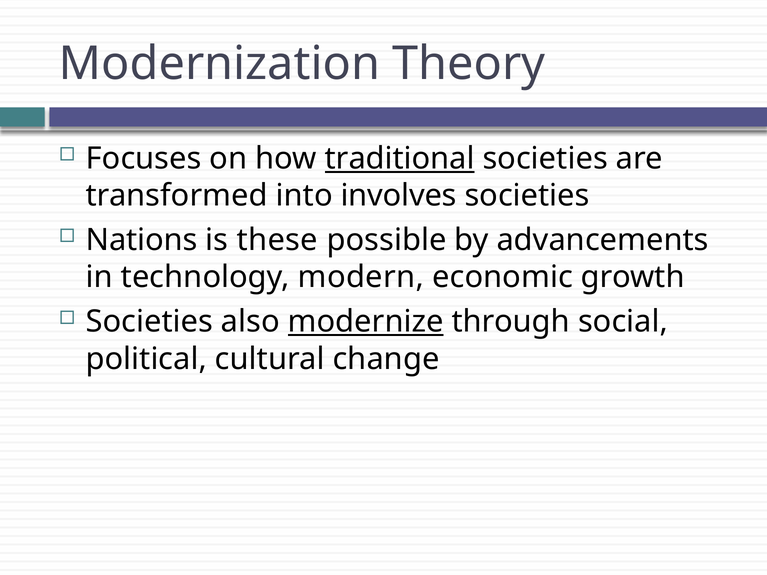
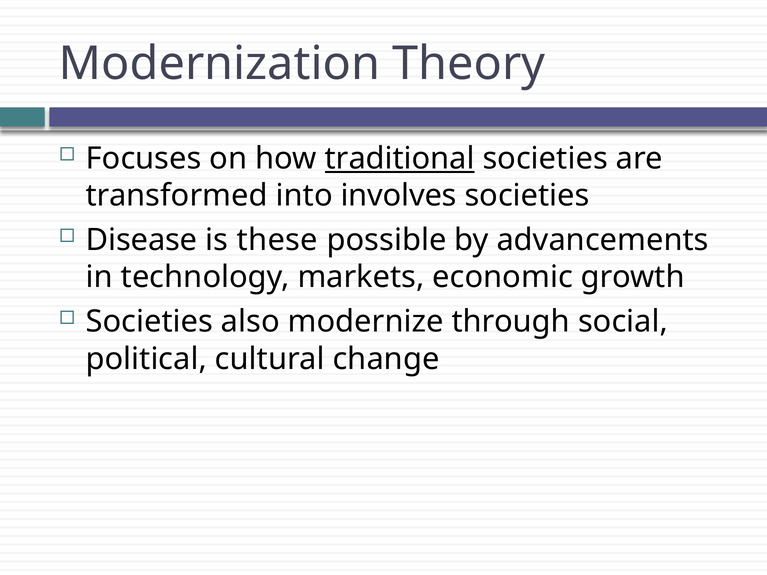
Nations: Nations -> Disease (142, 240)
modern: modern -> markets (361, 277)
modernize underline: present -> none (366, 322)
